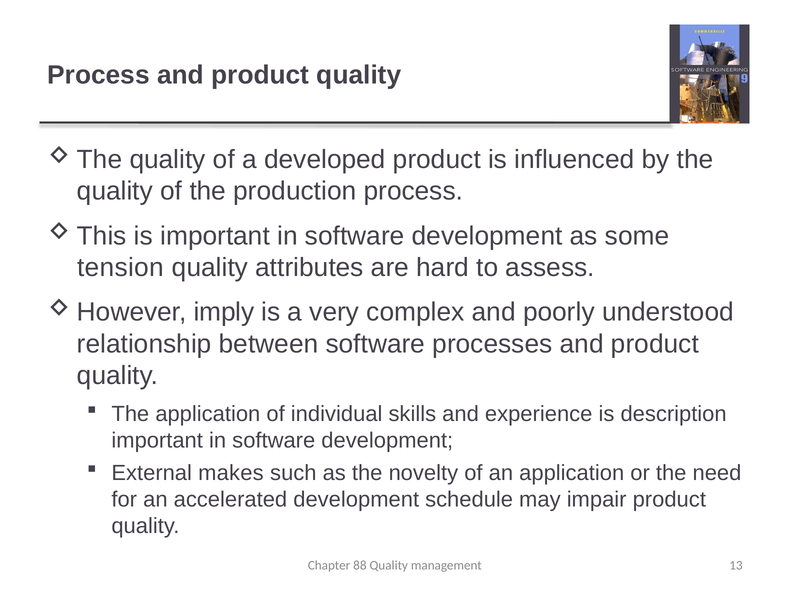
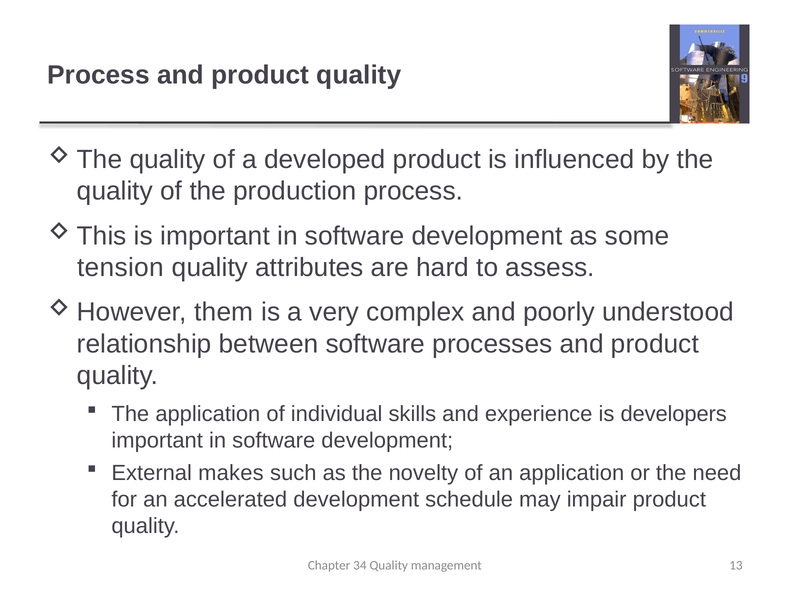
imply: imply -> them (224, 313)
description: description -> developers (674, 414)
88: 88 -> 34 (360, 566)
